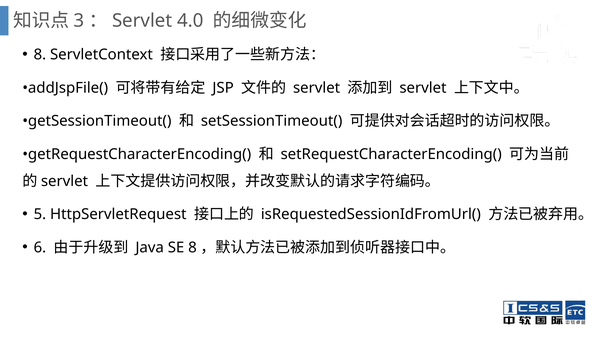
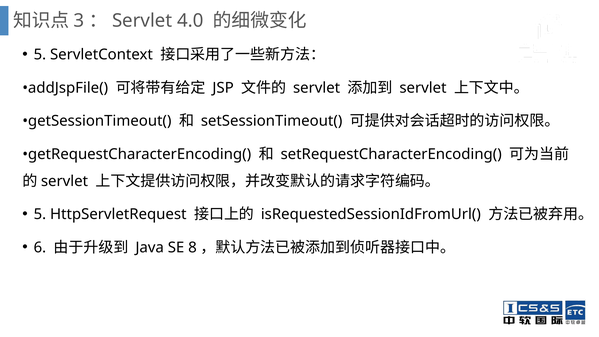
8: 8 -> 5 (40, 55)
